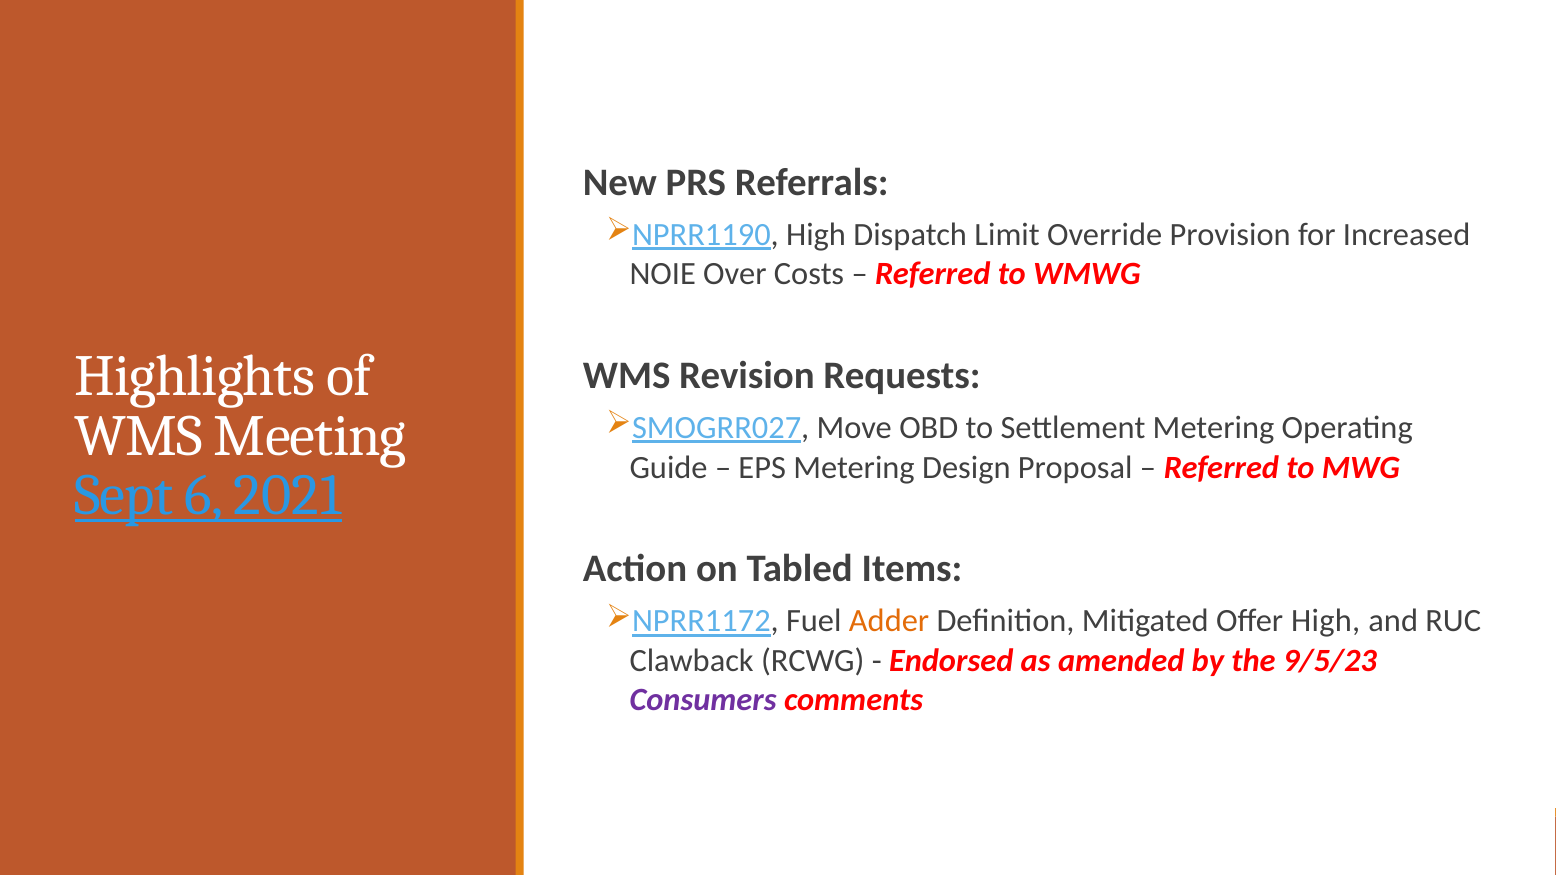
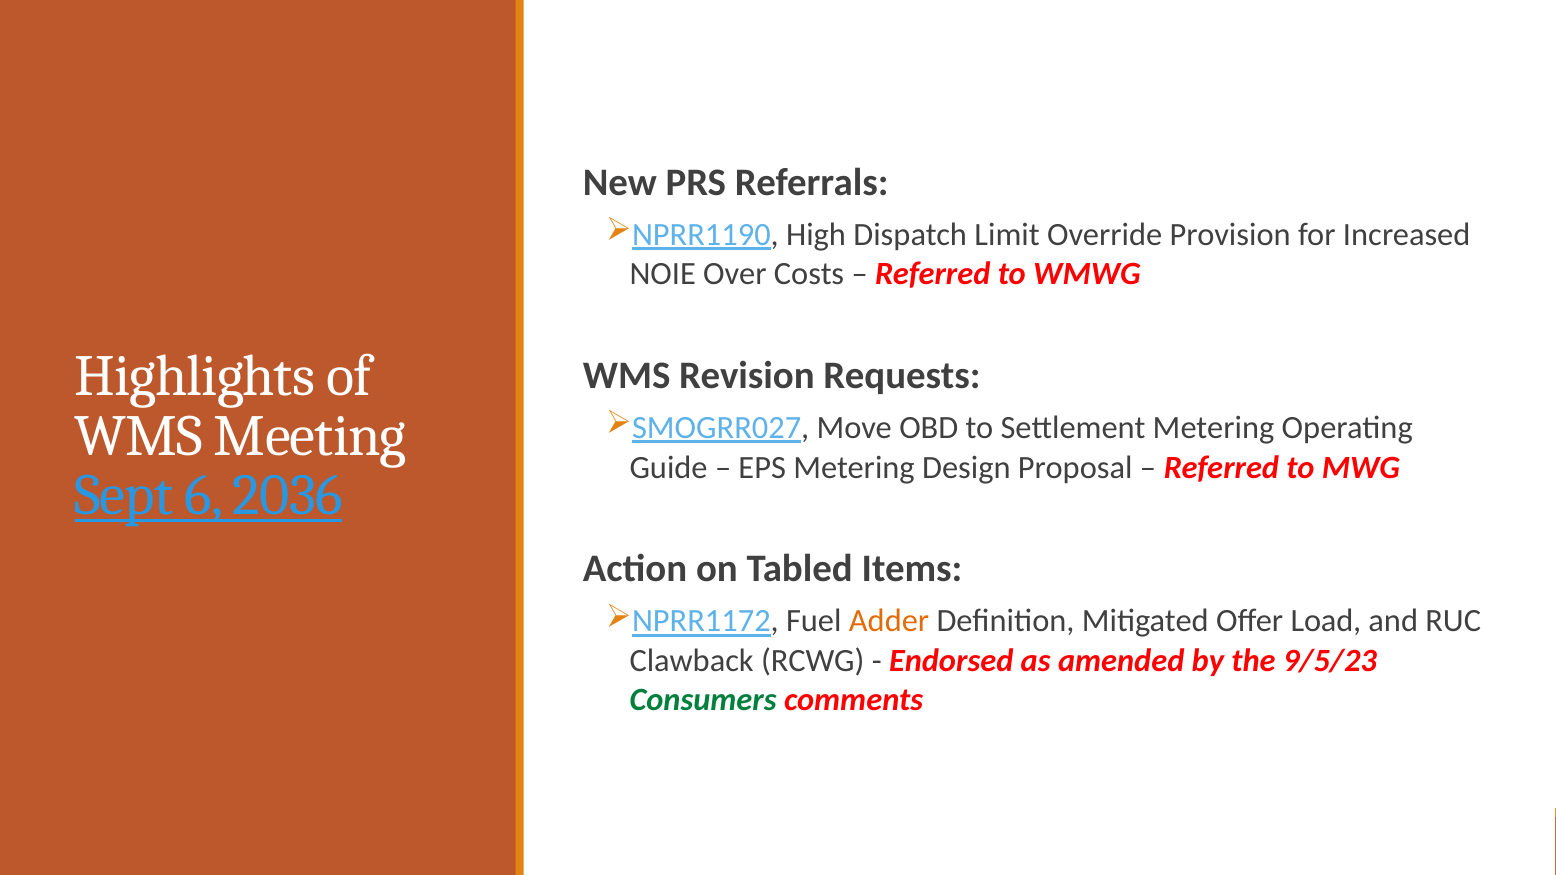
2021: 2021 -> 2036 (288, 496)
Offer High: High -> Load (1326, 621)
Consumers colour: purple -> green (703, 700)
